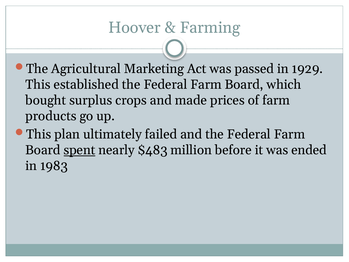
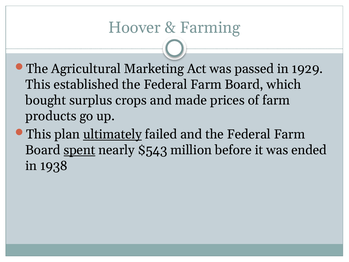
ultimately underline: none -> present (112, 134)
$483: $483 -> $543 (153, 150)
1983: 1983 -> 1938 (54, 166)
